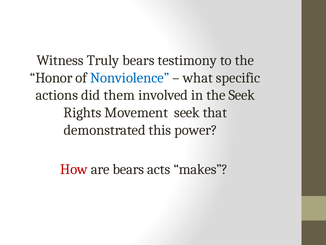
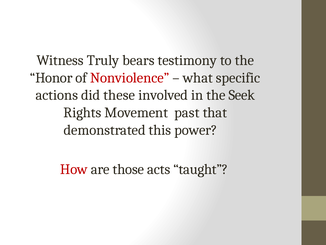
Nonviolence colour: blue -> red (130, 78)
them: them -> these (119, 95)
Movement seek: seek -> past (187, 112)
are bears: bears -> those (128, 169)
makes: makes -> taught (201, 169)
